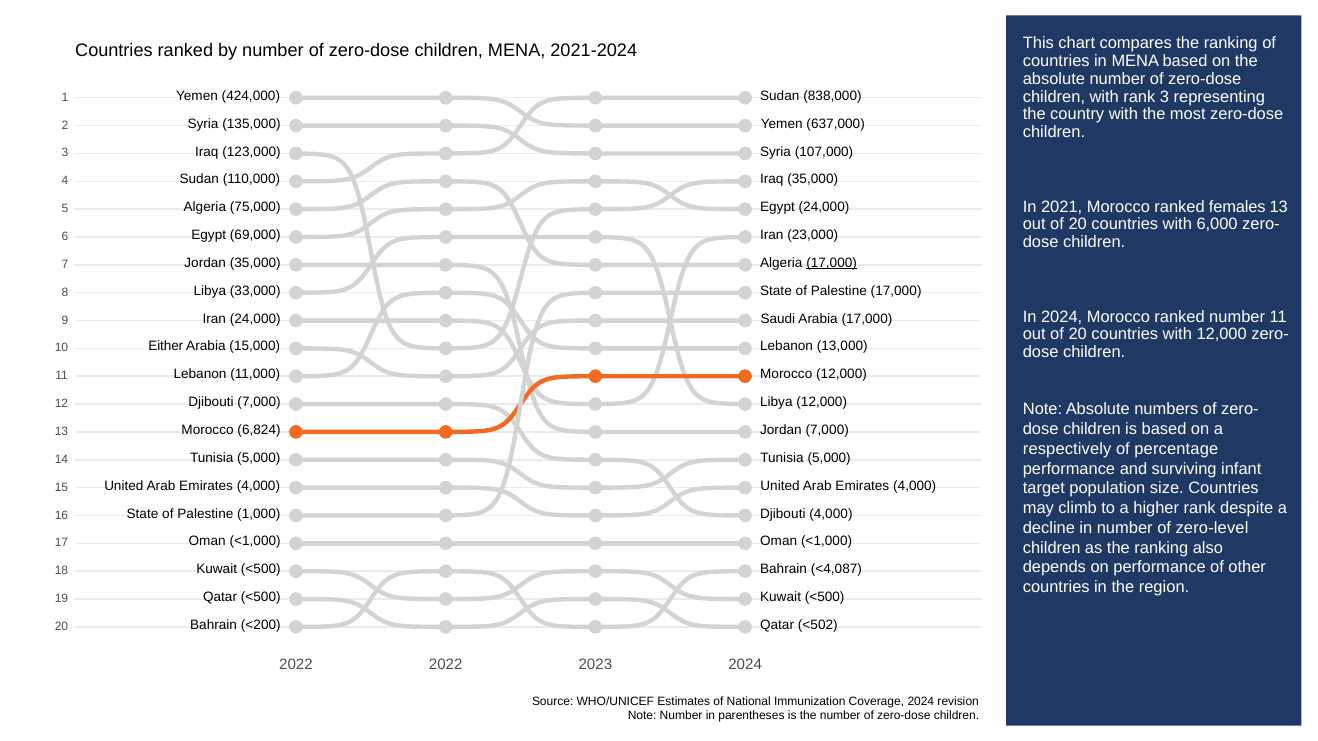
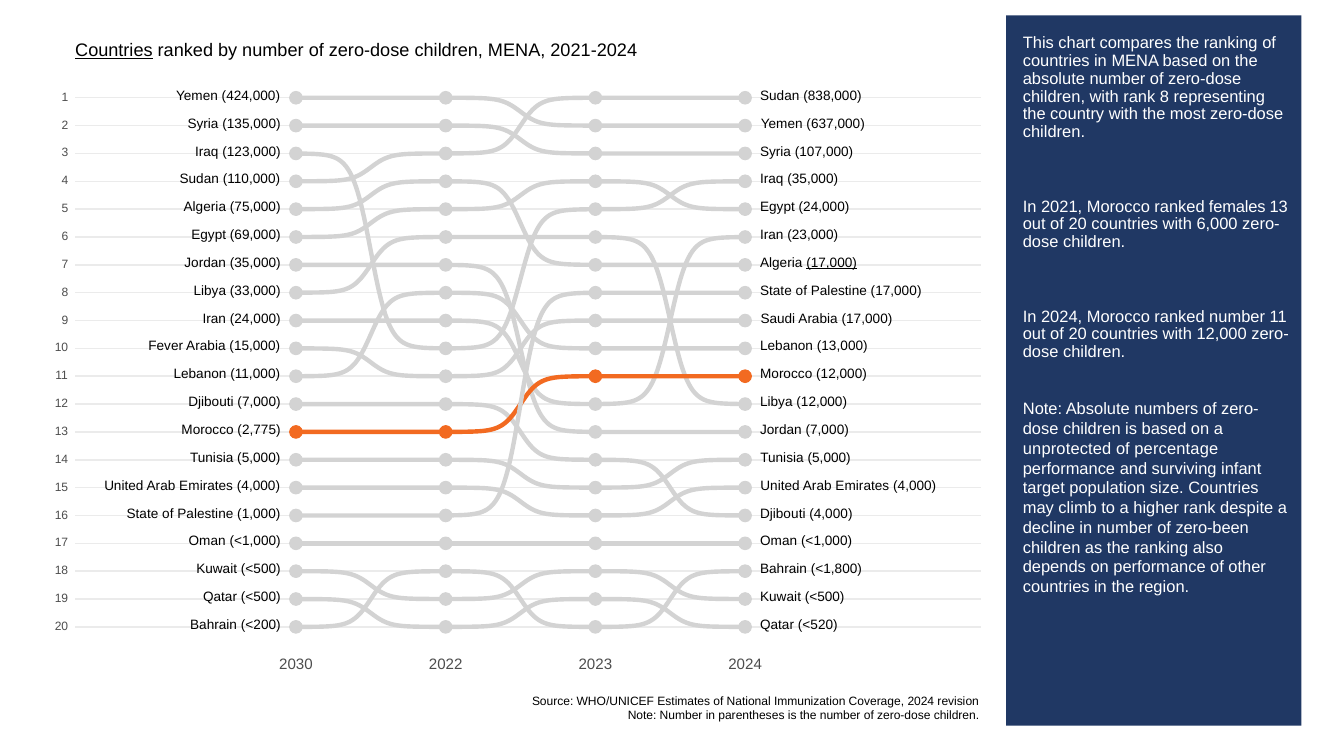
Countries underline: none -> present (114, 51)
rank 3: 3 -> 8 (1164, 97)
Either: Either -> Fever (166, 347)
6,824: 6,824 -> 2,775 (259, 430)
respectively: respectively -> unprotected (1067, 449)
zero-level: zero-level -> zero-been (1212, 528)
<4,087: <4,087 -> <1,800 (836, 570)
<502: <502 -> <520 (818, 625)
2022: 2022 -> 2030 (296, 665)
